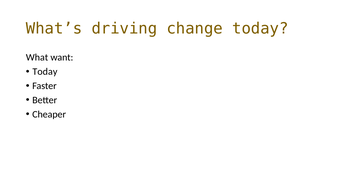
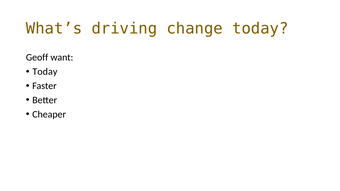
What: What -> Geoff (37, 57)
